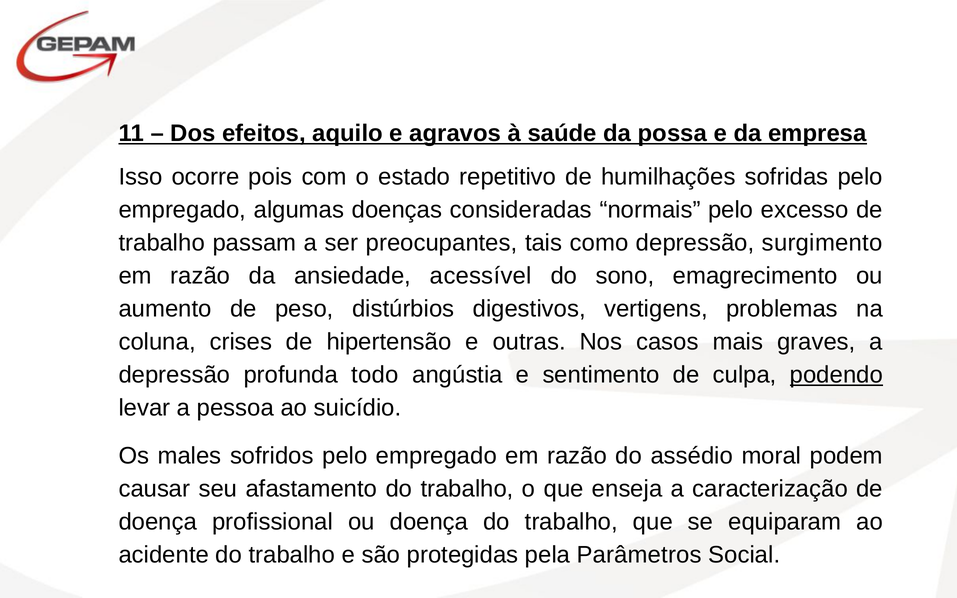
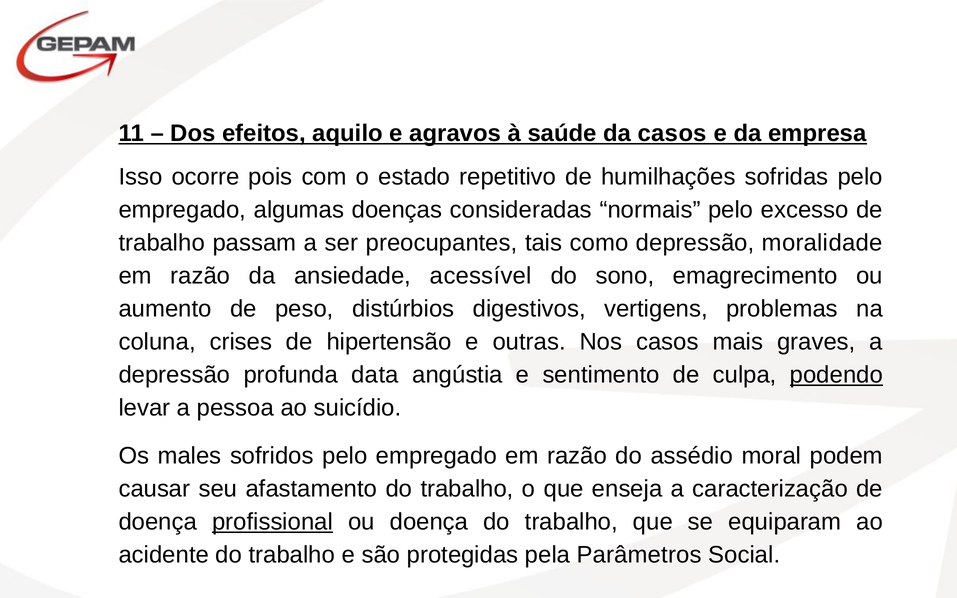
da possa: possa -> casos (672, 133)
surgimento: surgimento -> moralidade (822, 243)
todo: todo -> data (375, 375)
profissional underline: none -> present (273, 522)
